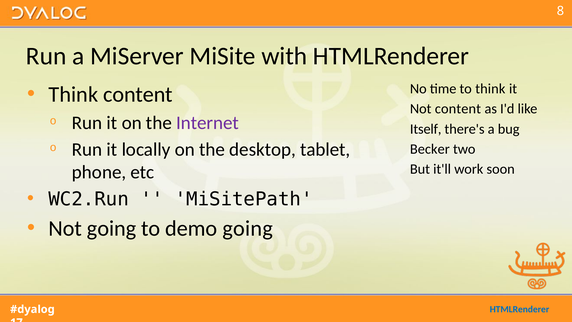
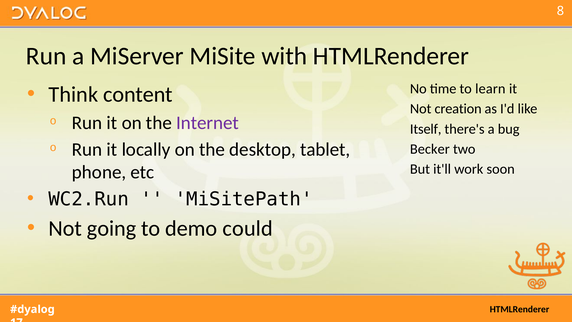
to think: think -> learn (490, 89)
Not content: content -> creation (458, 109)
demo going: going -> could (248, 228)
HTMLRenderer colour: blue -> black (519, 309)
